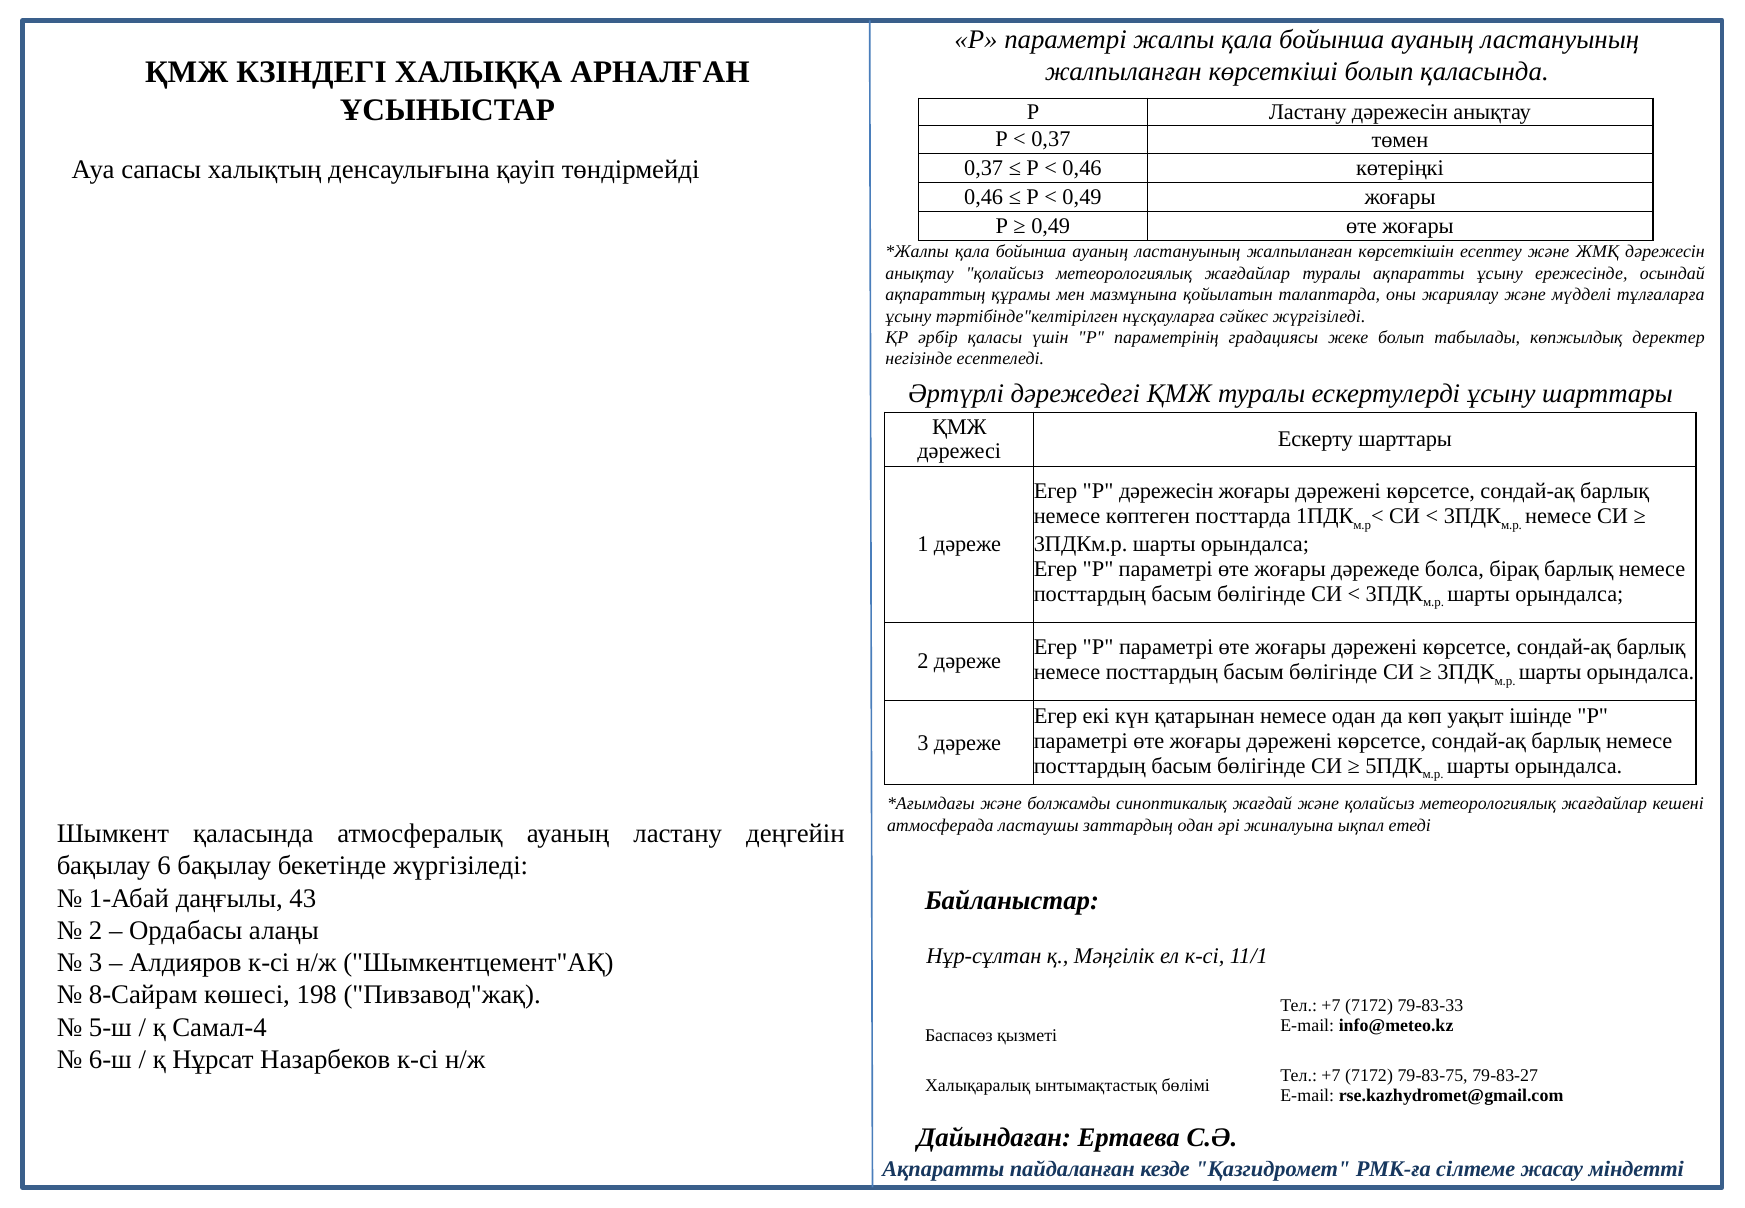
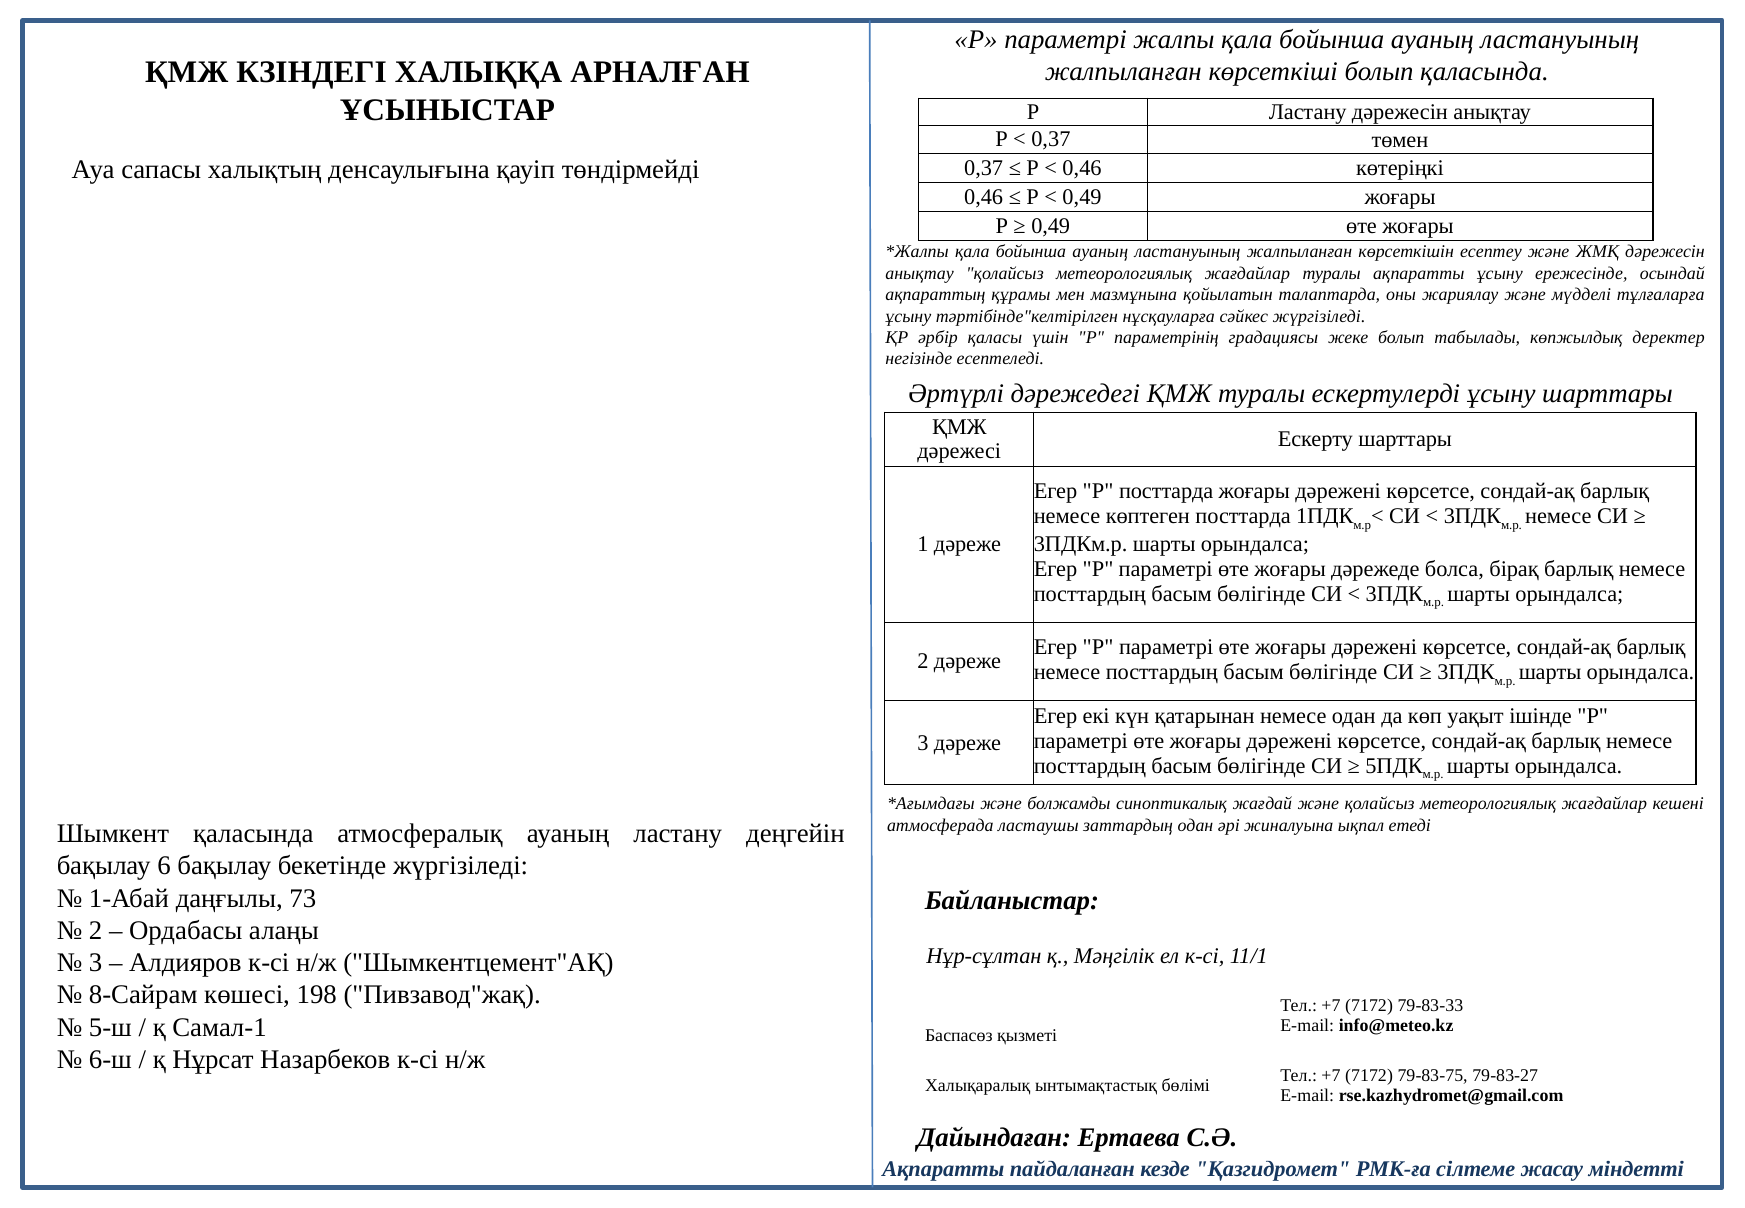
Р дәрежесін: дәрежесін -> посттарда (1166, 491)
43: 43 -> 73 (303, 898)
Самал-4: Самал-4 -> Самал-1 (220, 1027)
